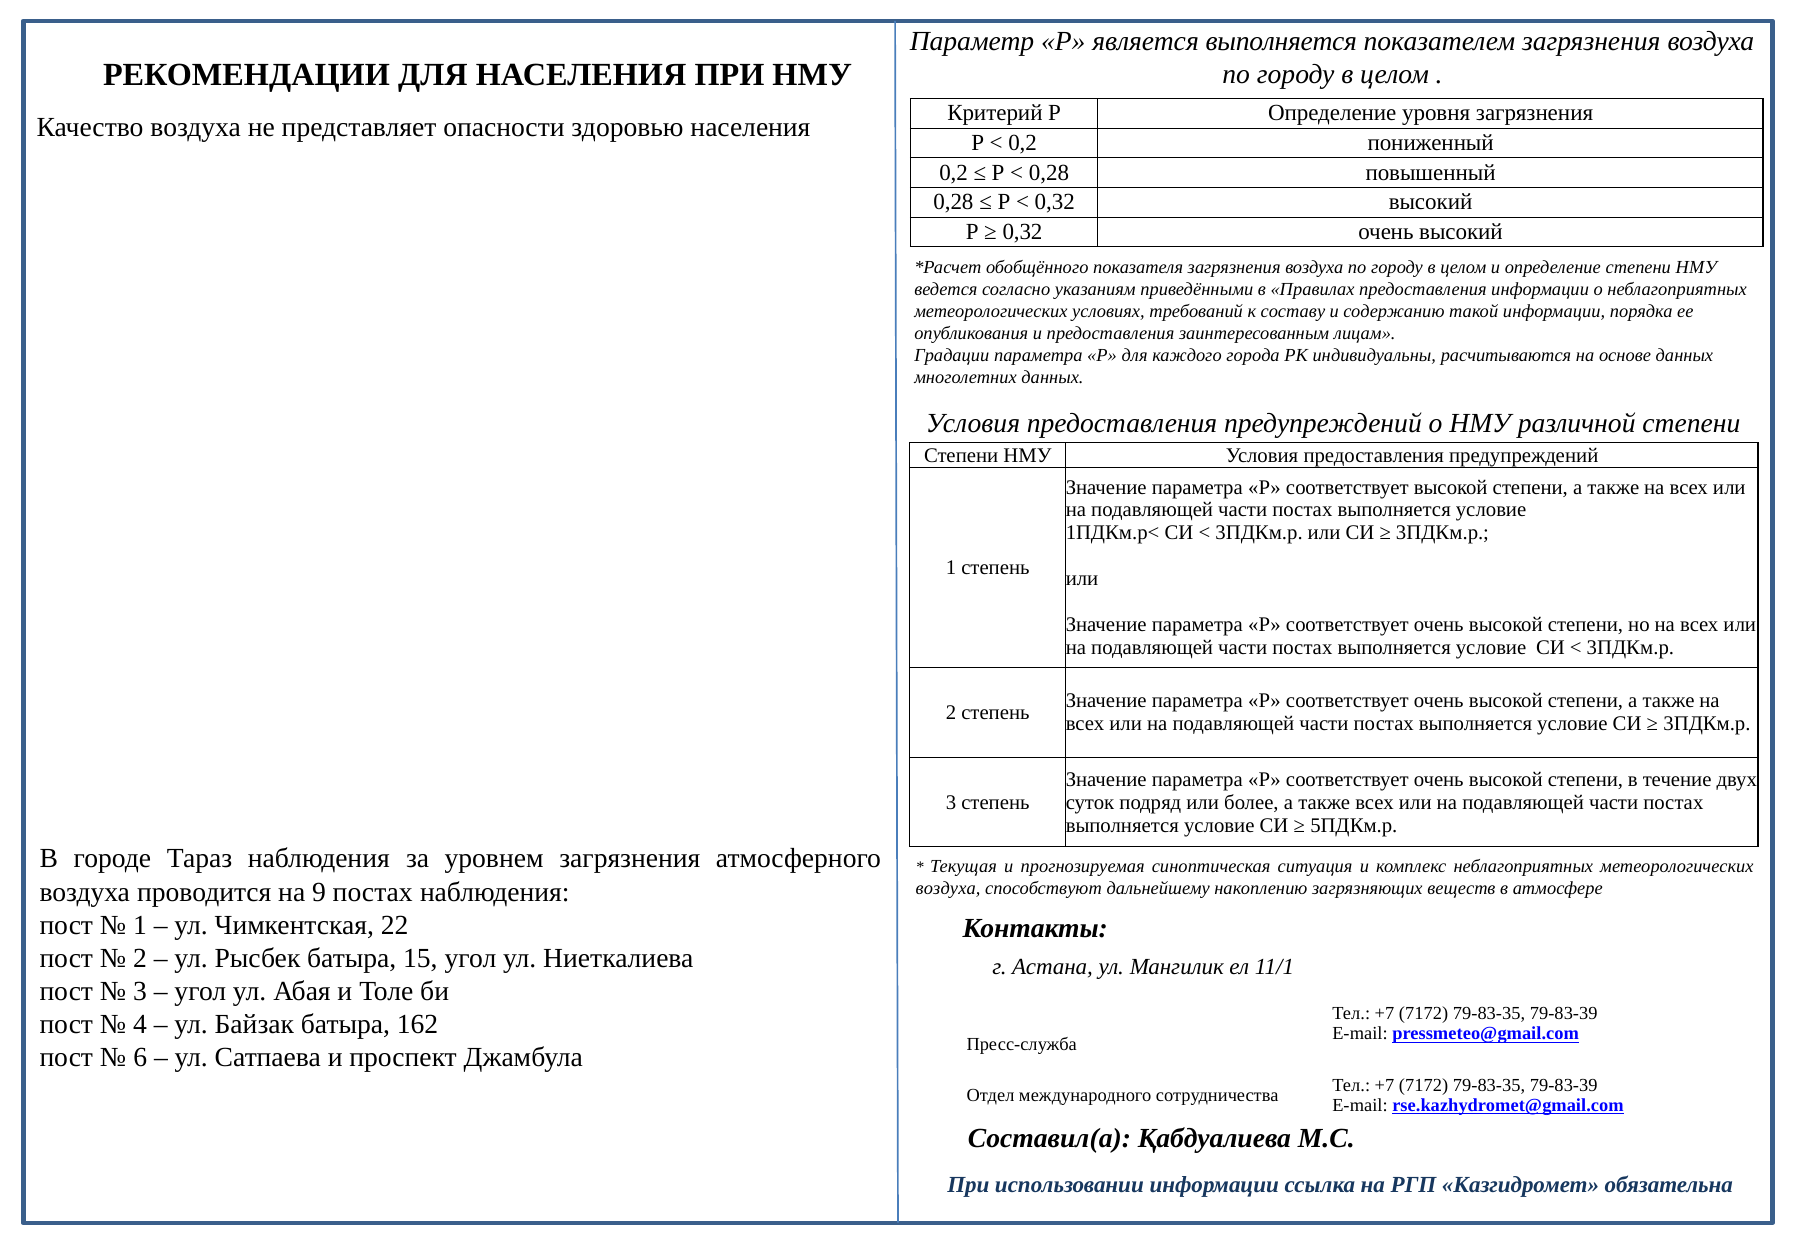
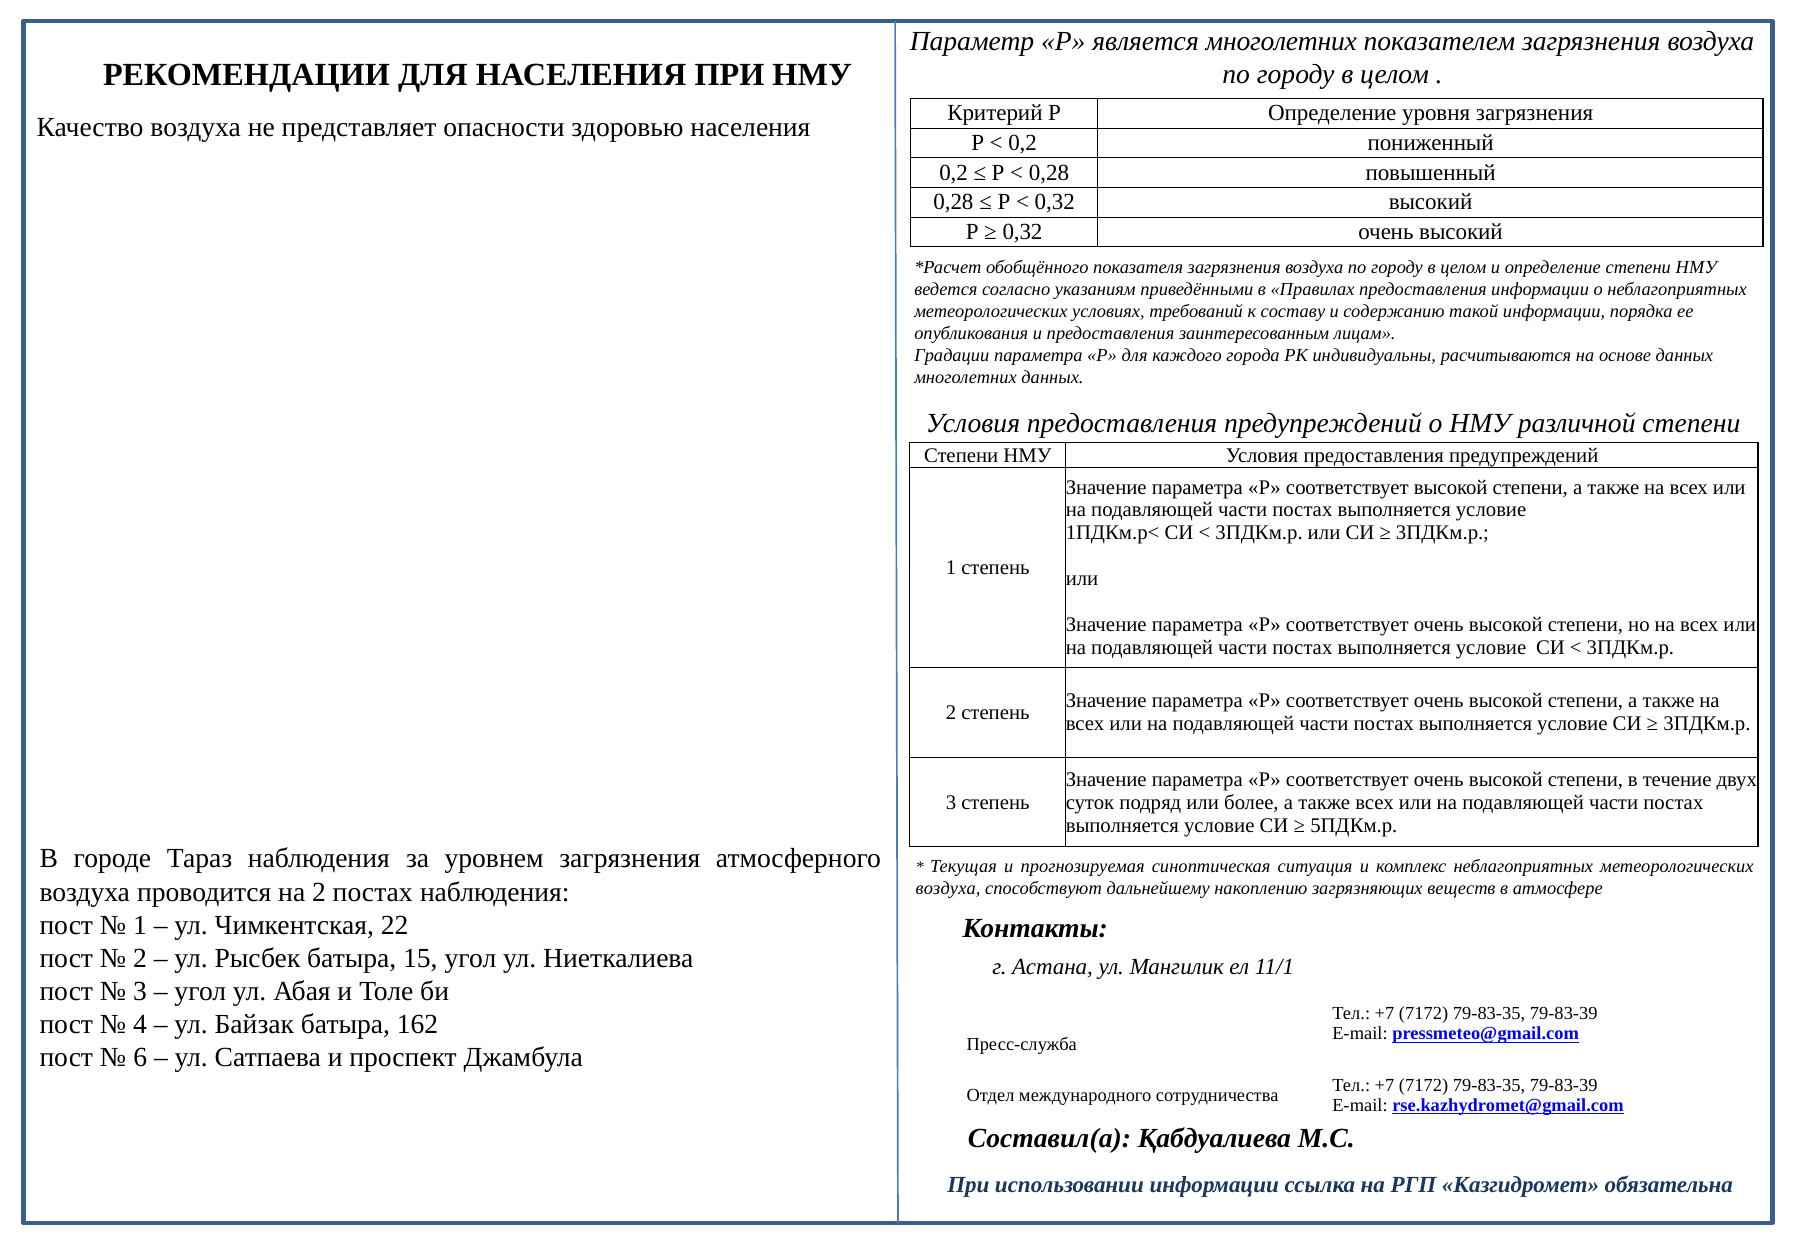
является выполняется: выполняется -> многолетних (1281, 41)
на 9: 9 -> 2 (319, 891)
